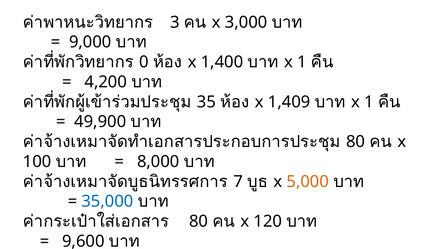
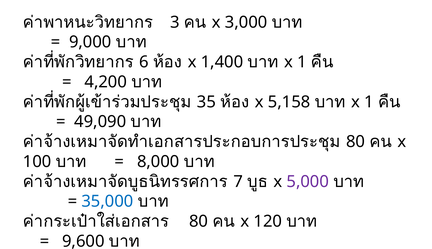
0: 0 -> 6 (144, 62)
1,409: 1,409 -> 5,158 (289, 102)
49,900: 49,900 -> 49,090 (100, 122)
5,000 colour: orange -> purple (308, 182)
